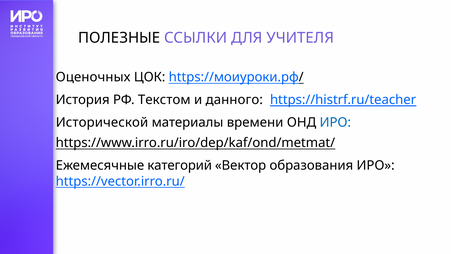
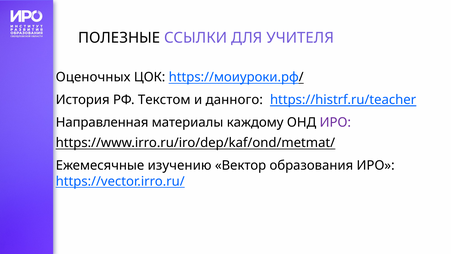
Исторической: Исторической -> Направленная (102, 122)
времени: времени -> каждому (255, 122)
ИРО colour: blue -> purple (335, 122)
категорий: категорий -> изучению (180, 165)
